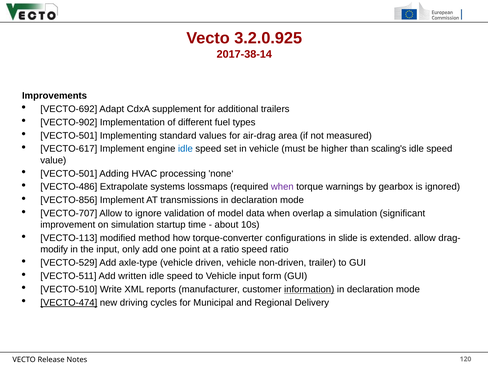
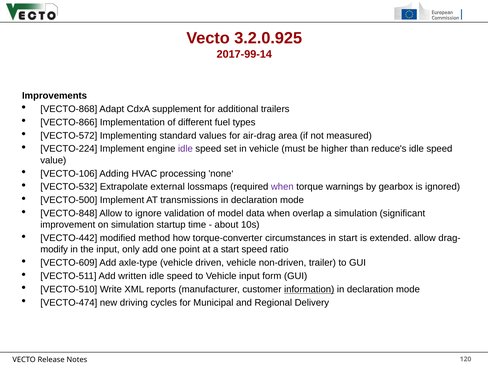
2017-38-14: 2017-38-14 -> 2017-99-14 (244, 54)
VECTO-692: VECTO-692 -> VECTO-868 (69, 109)
VECTO-902: VECTO-902 -> VECTO-866 (69, 122)
VECTO-501: VECTO-501 -> VECTO-572 (69, 136)
VECTO-617: VECTO-617 -> VECTO-224 (69, 149)
idle colour: blue -> purple (185, 149)
scaling's: scaling's -> reduce's (389, 149)
VECTO-501: VECTO-501 -> VECTO-106 (69, 174)
VECTO-486: VECTO-486 -> VECTO-532 (69, 187)
systems: systems -> external (168, 187)
VECTO-856: VECTO-856 -> VECTO-500 (69, 200)
VECTO-707: VECTO-707 -> VECTO-848 (69, 213)
VECTO-113: VECTO-113 -> VECTO-442 (69, 238)
configurations: configurations -> circumstances (296, 238)
in slide: slide -> start (348, 238)
a ratio: ratio -> start (230, 250)
VECTO-529: VECTO-529 -> VECTO-609 (69, 263)
VECTO-474 underline: present -> none (69, 303)
